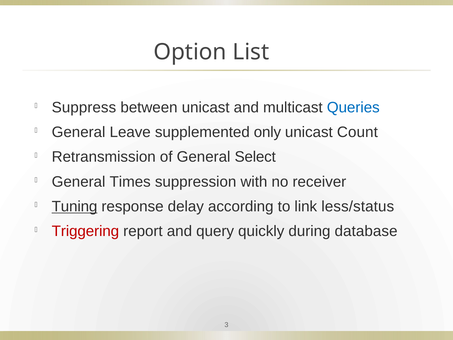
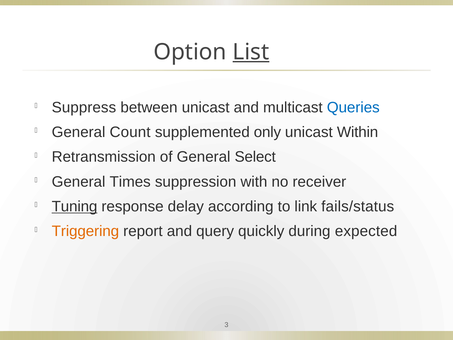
List underline: none -> present (251, 52)
Leave: Leave -> Count (130, 132)
Count: Count -> Within (358, 132)
less/status: less/status -> fails/status (358, 206)
Triggering colour: red -> orange (85, 231)
database: database -> expected (366, 231)
